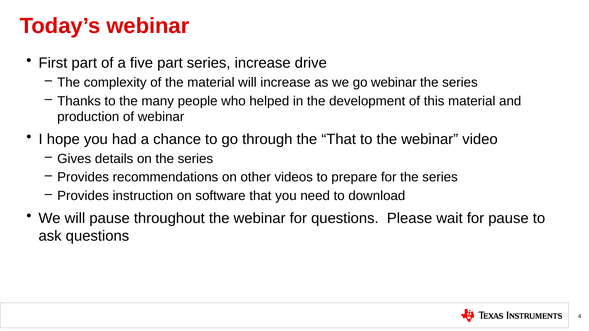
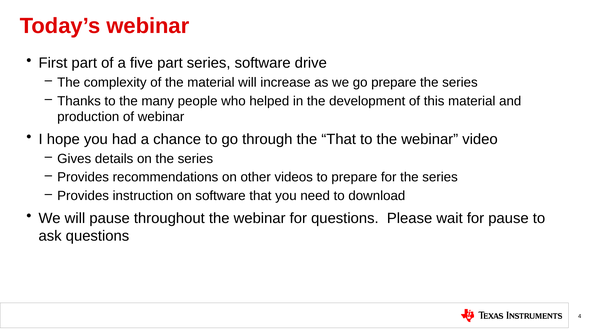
series increase: increase -> software (263, 63)
go webinar: webinar -> prepare (394, 82)
